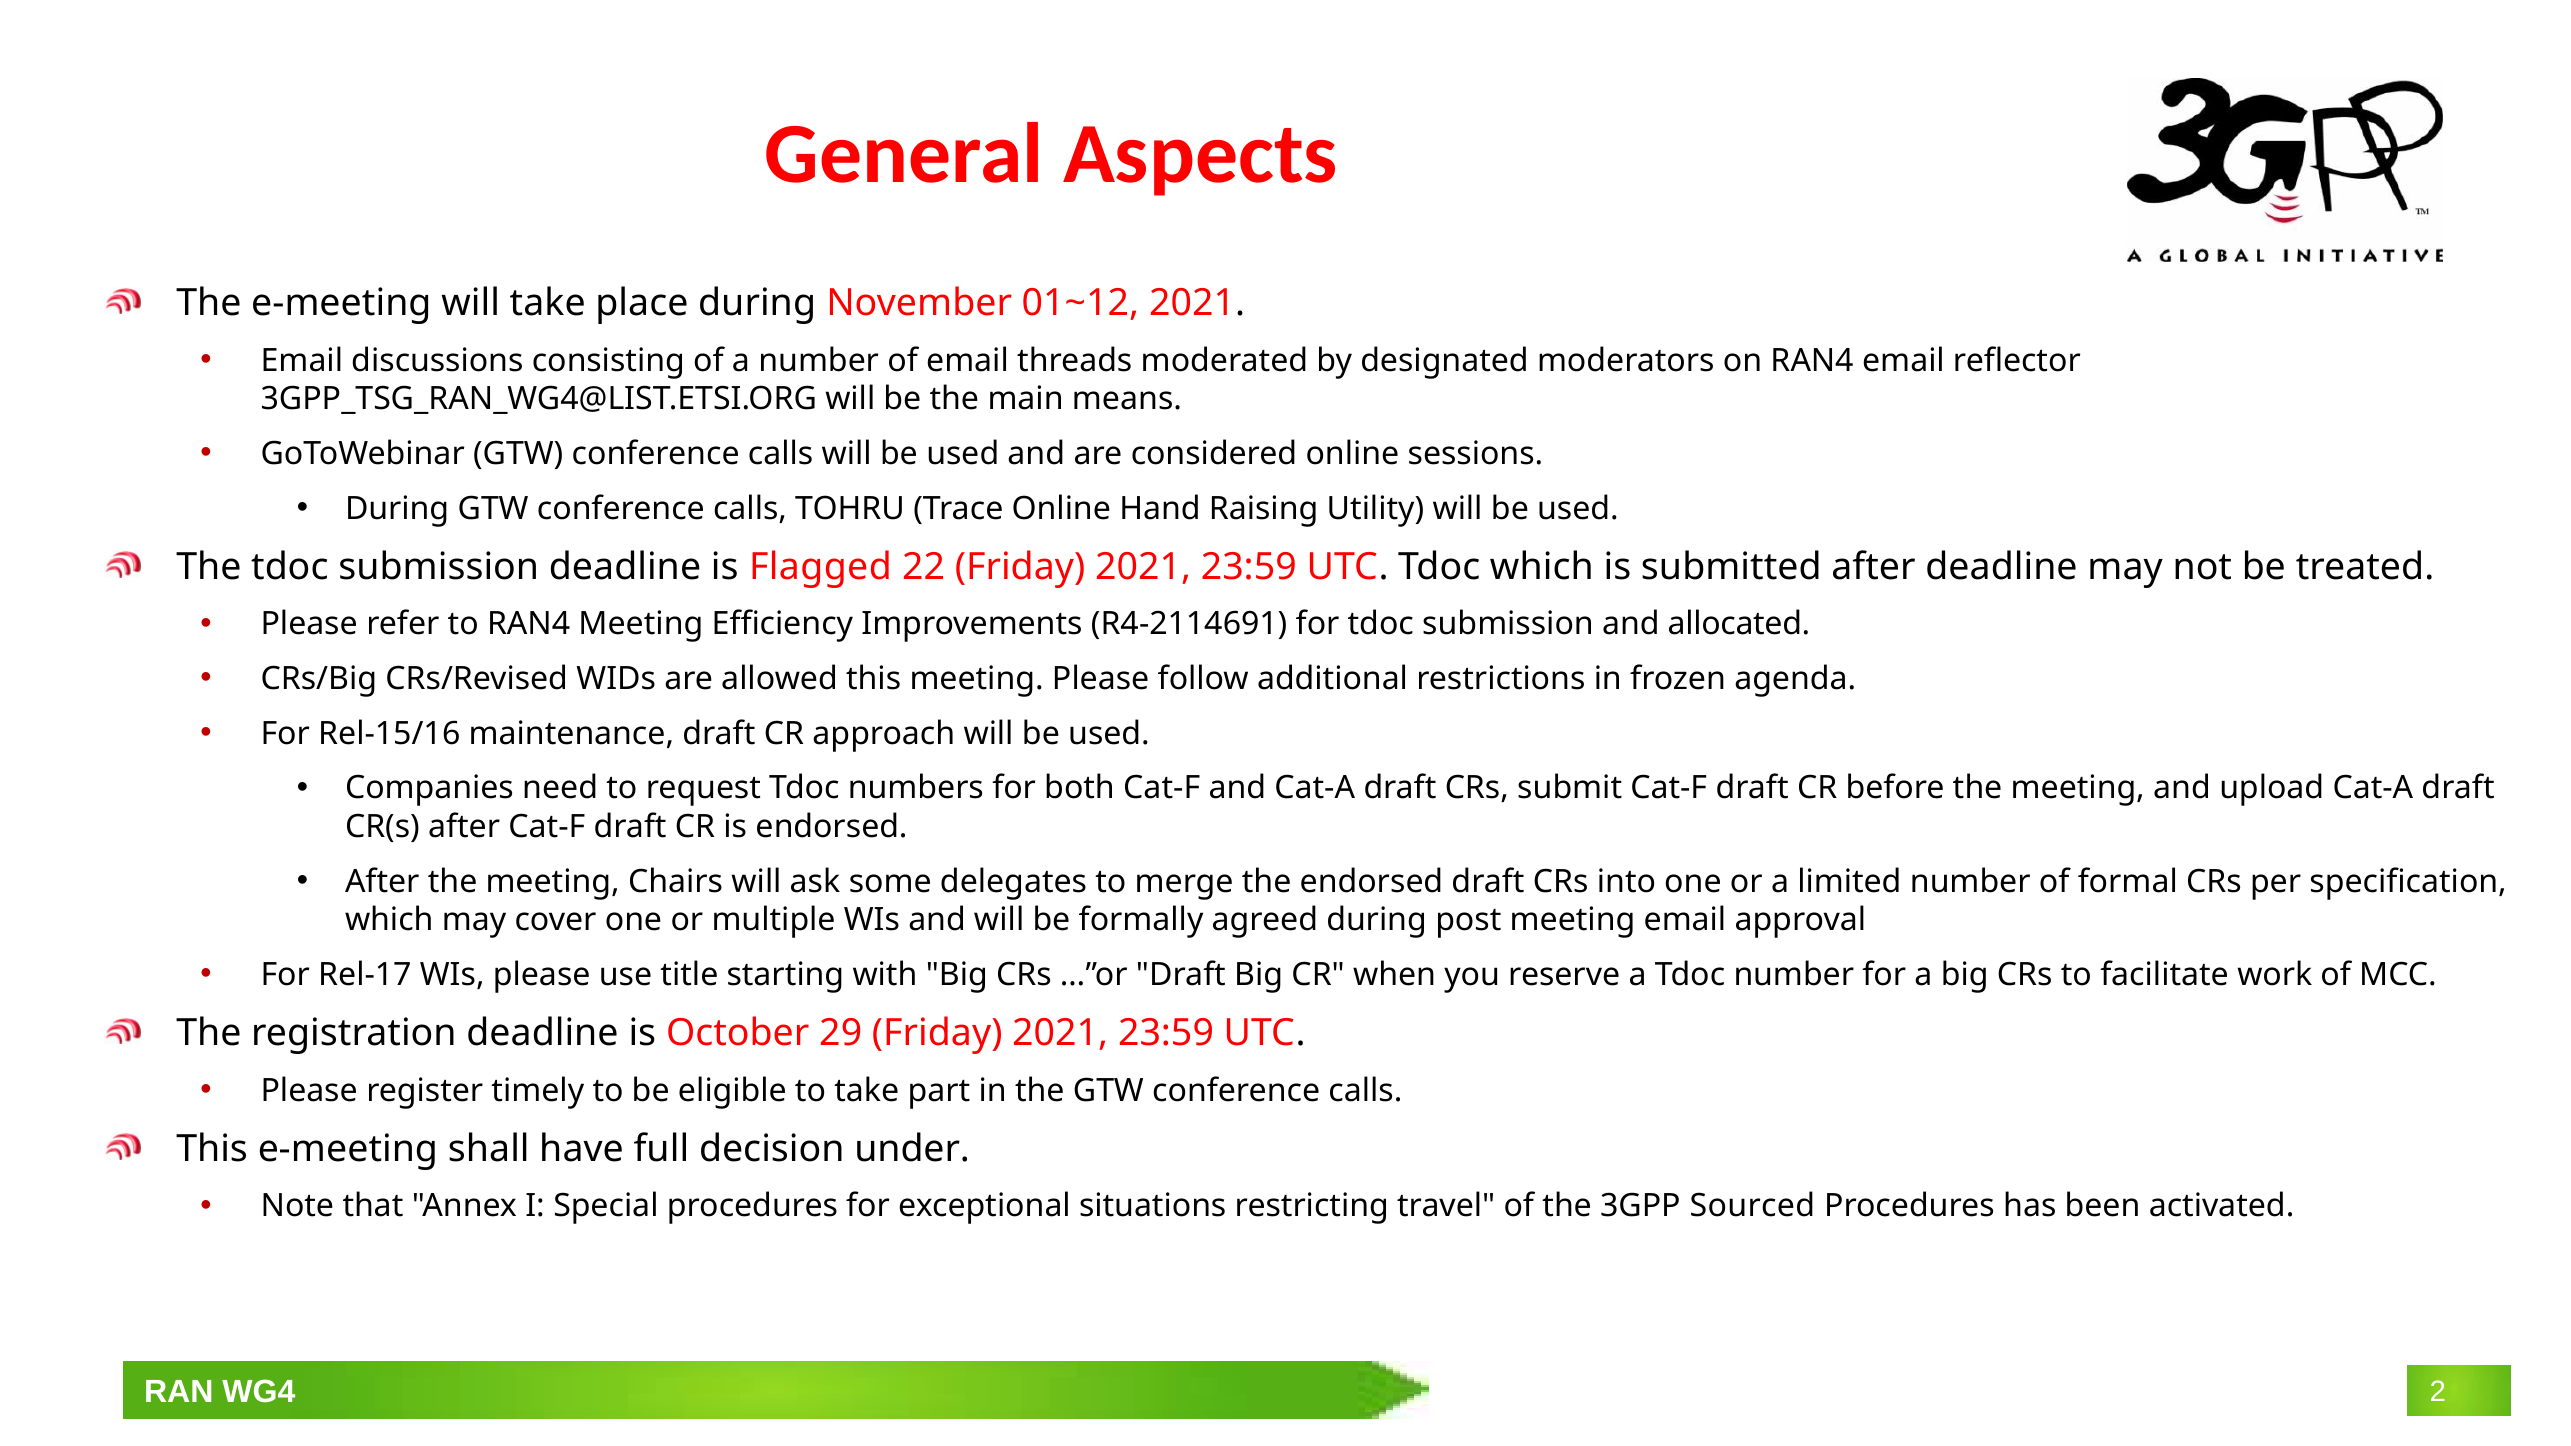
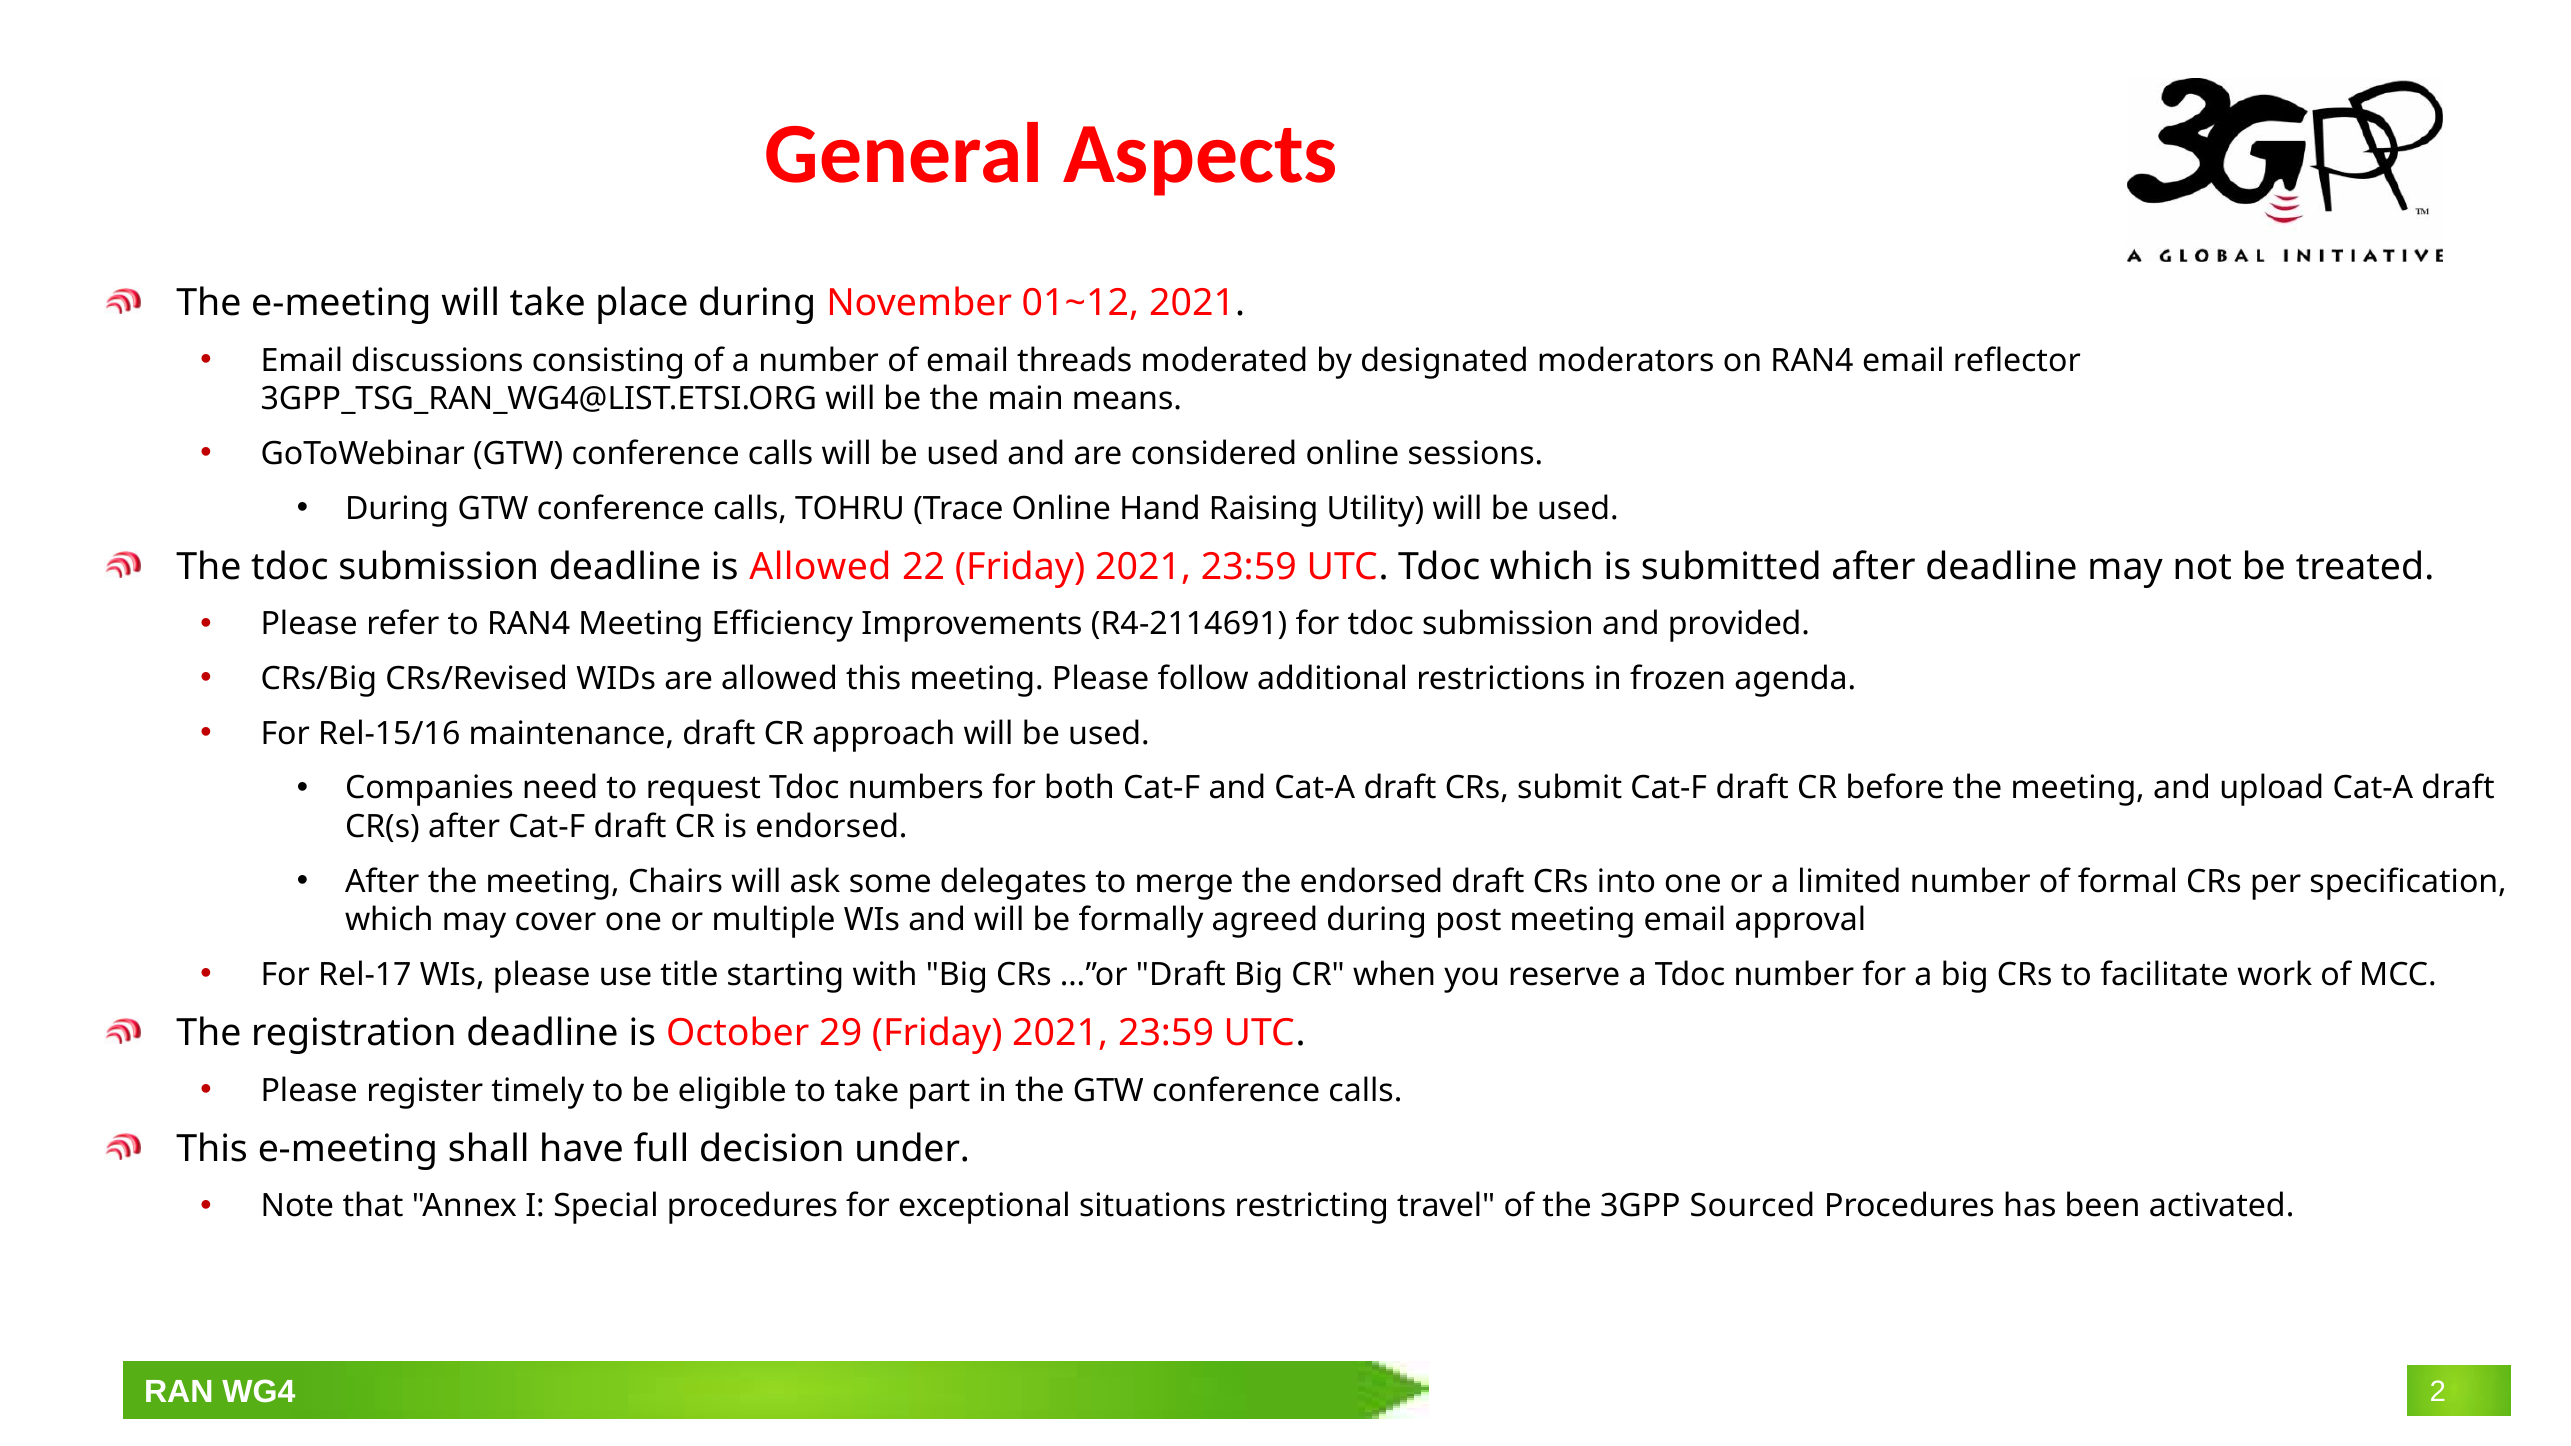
is Flagged: Flagged -> Allowed (820, 567)
allocated: allocated -> provided (1739, 624)
